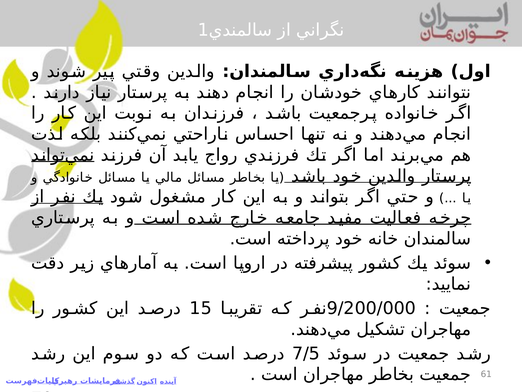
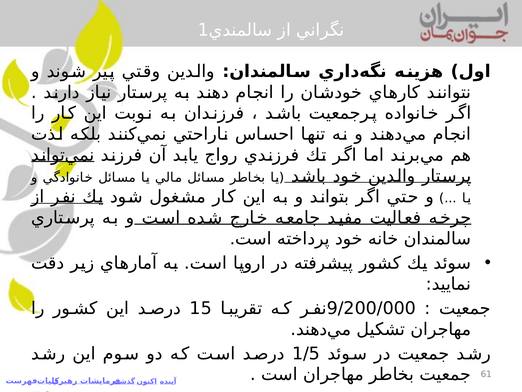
7/5: 7/5 -> 1/5 (306, 353)
